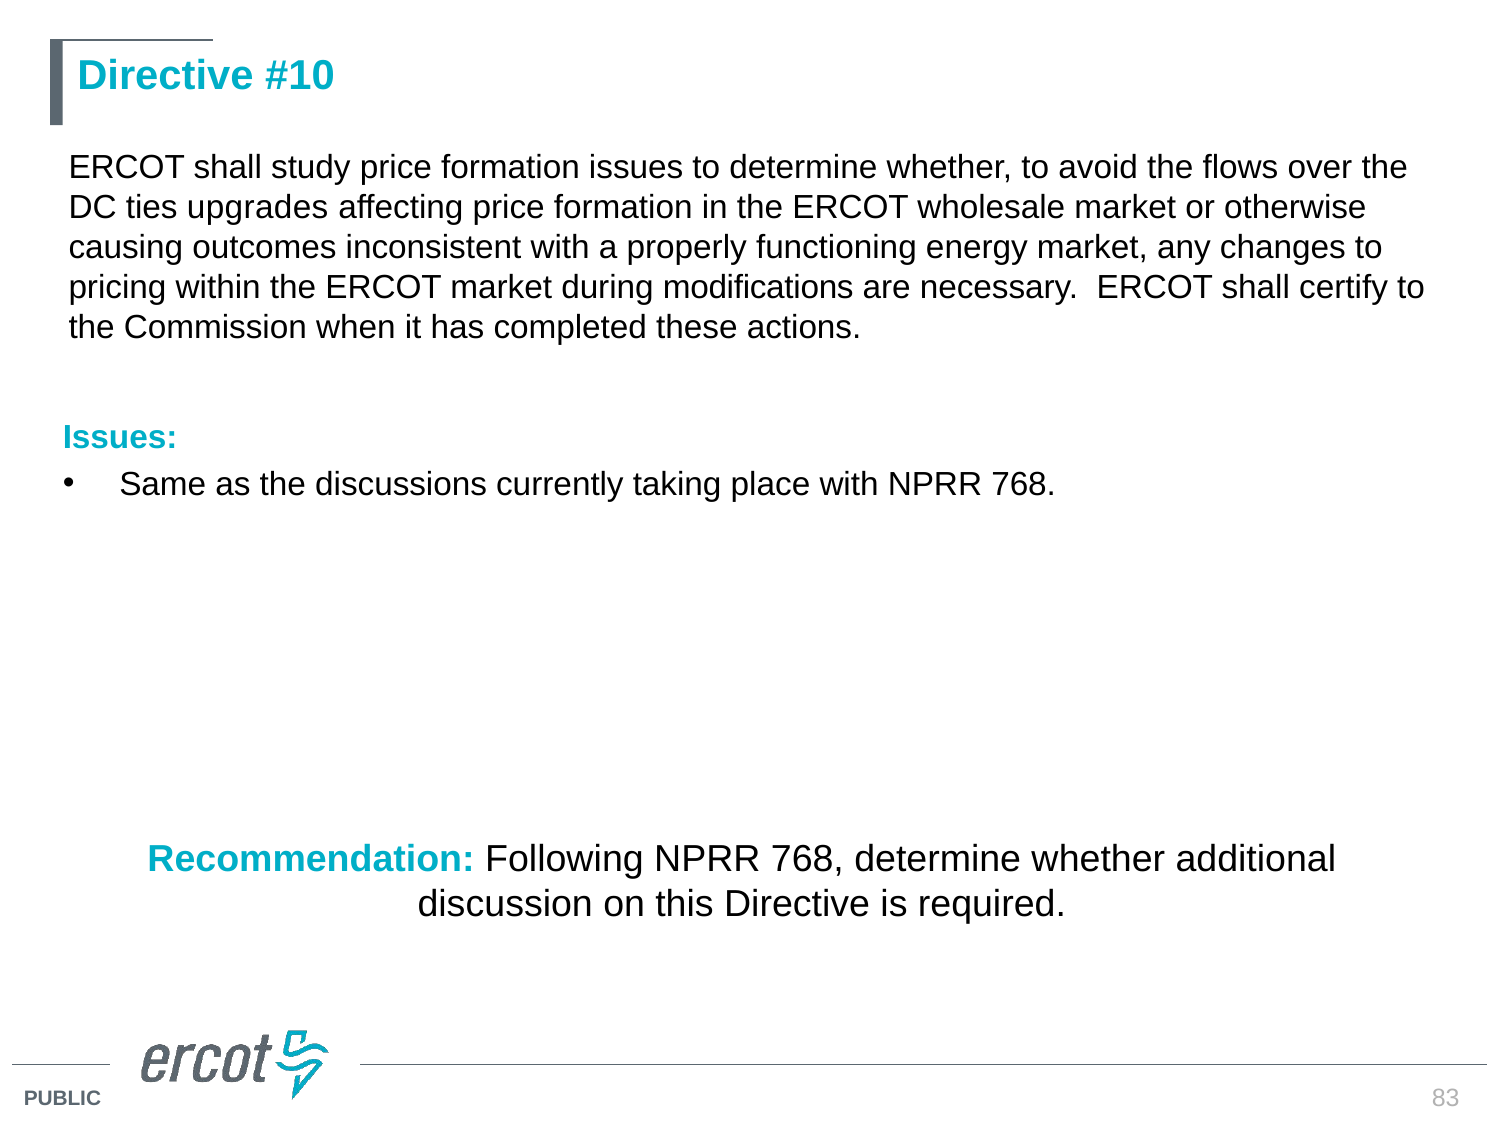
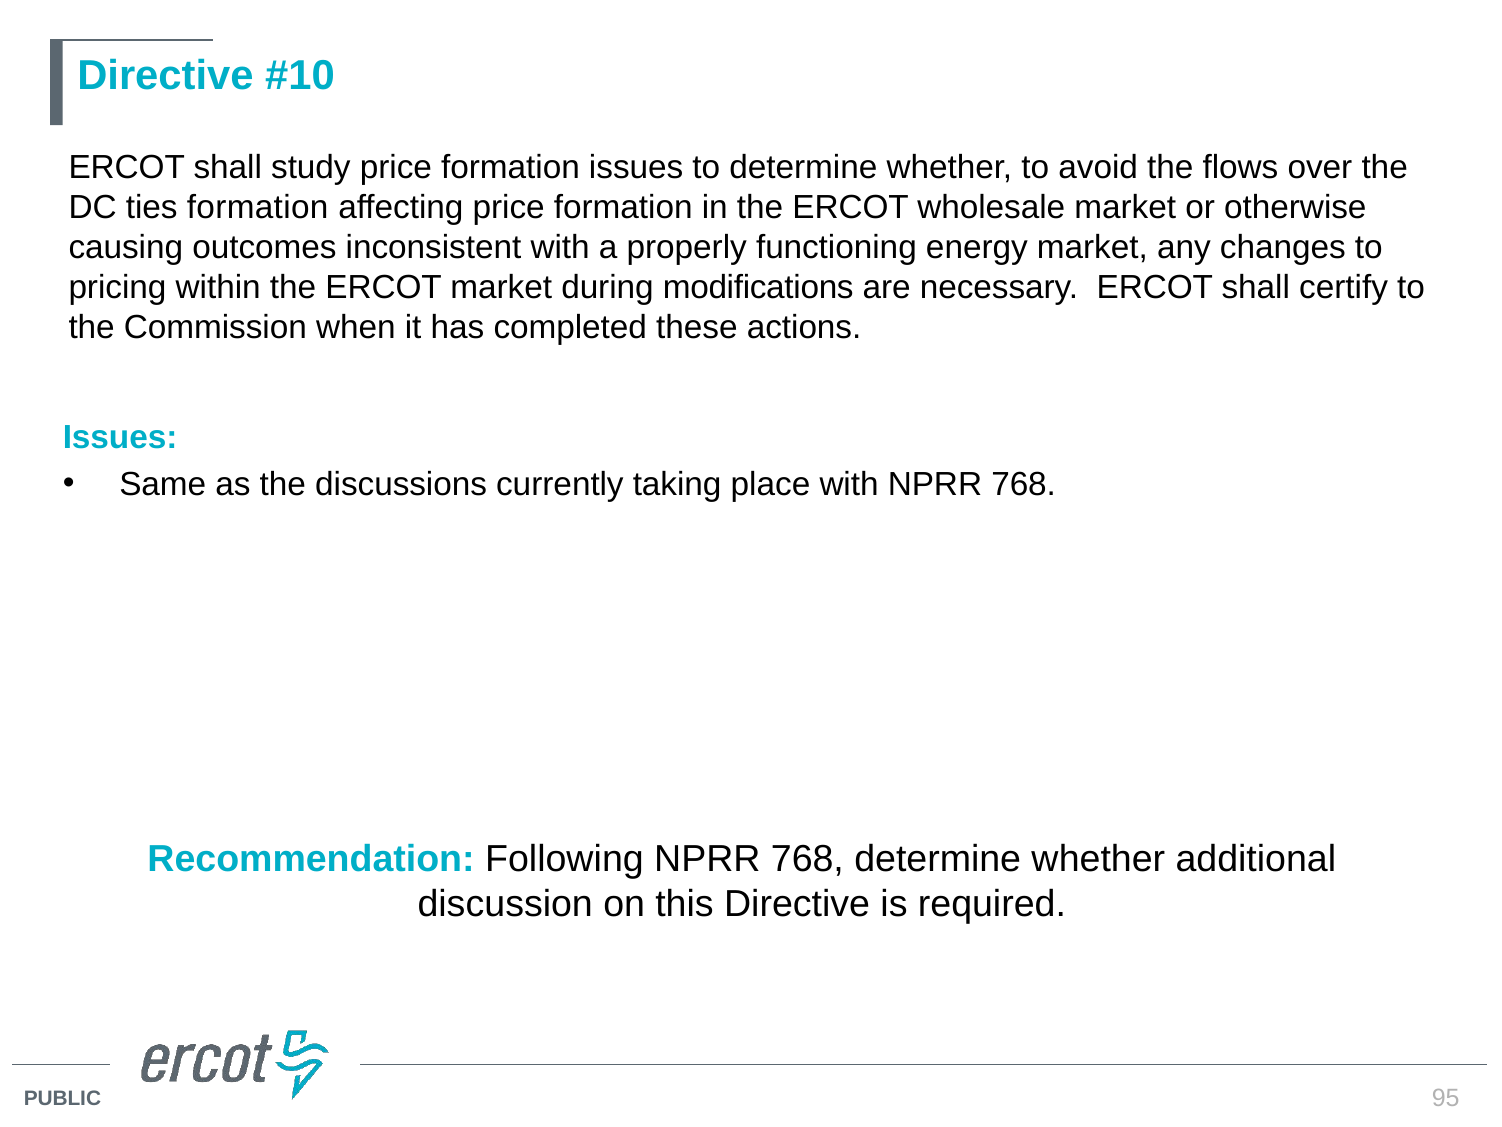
ties upgrades: upgrades -> formation (258, 207)
83: 83 -> 95 (1446, 1098)
